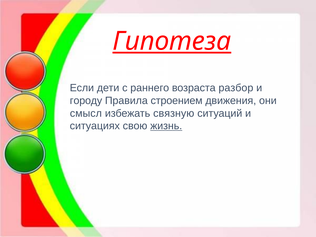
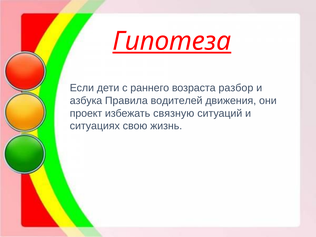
городу: городу -> азбука (86, 101)
строением: строением -> водителей (177, 101)
смысл: смысл -> проект (86, 113)
жизнь underline: present -> none (166, 126)
